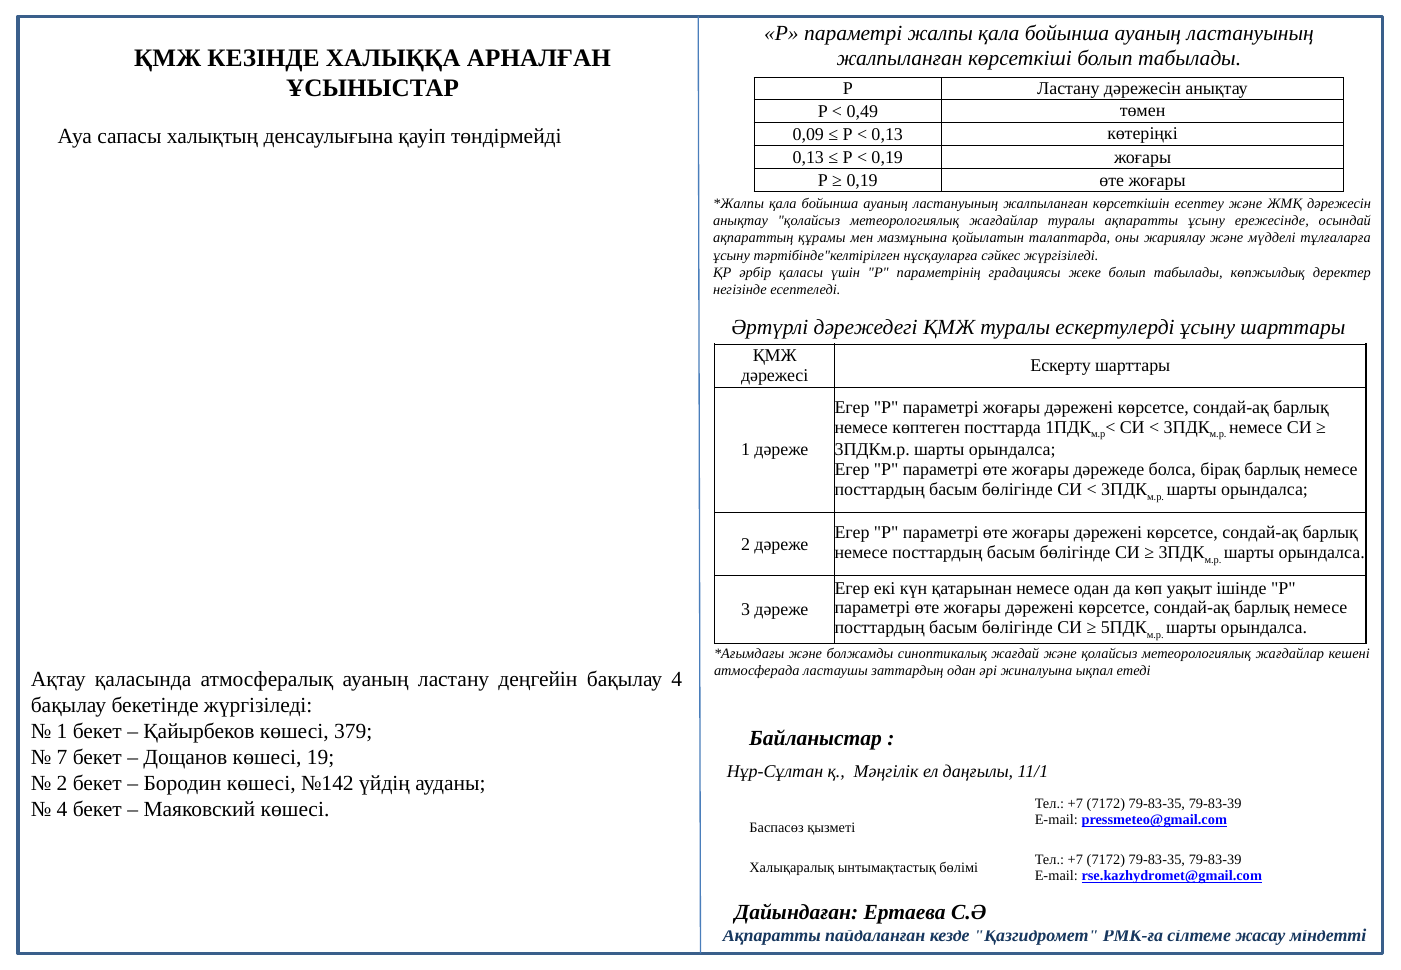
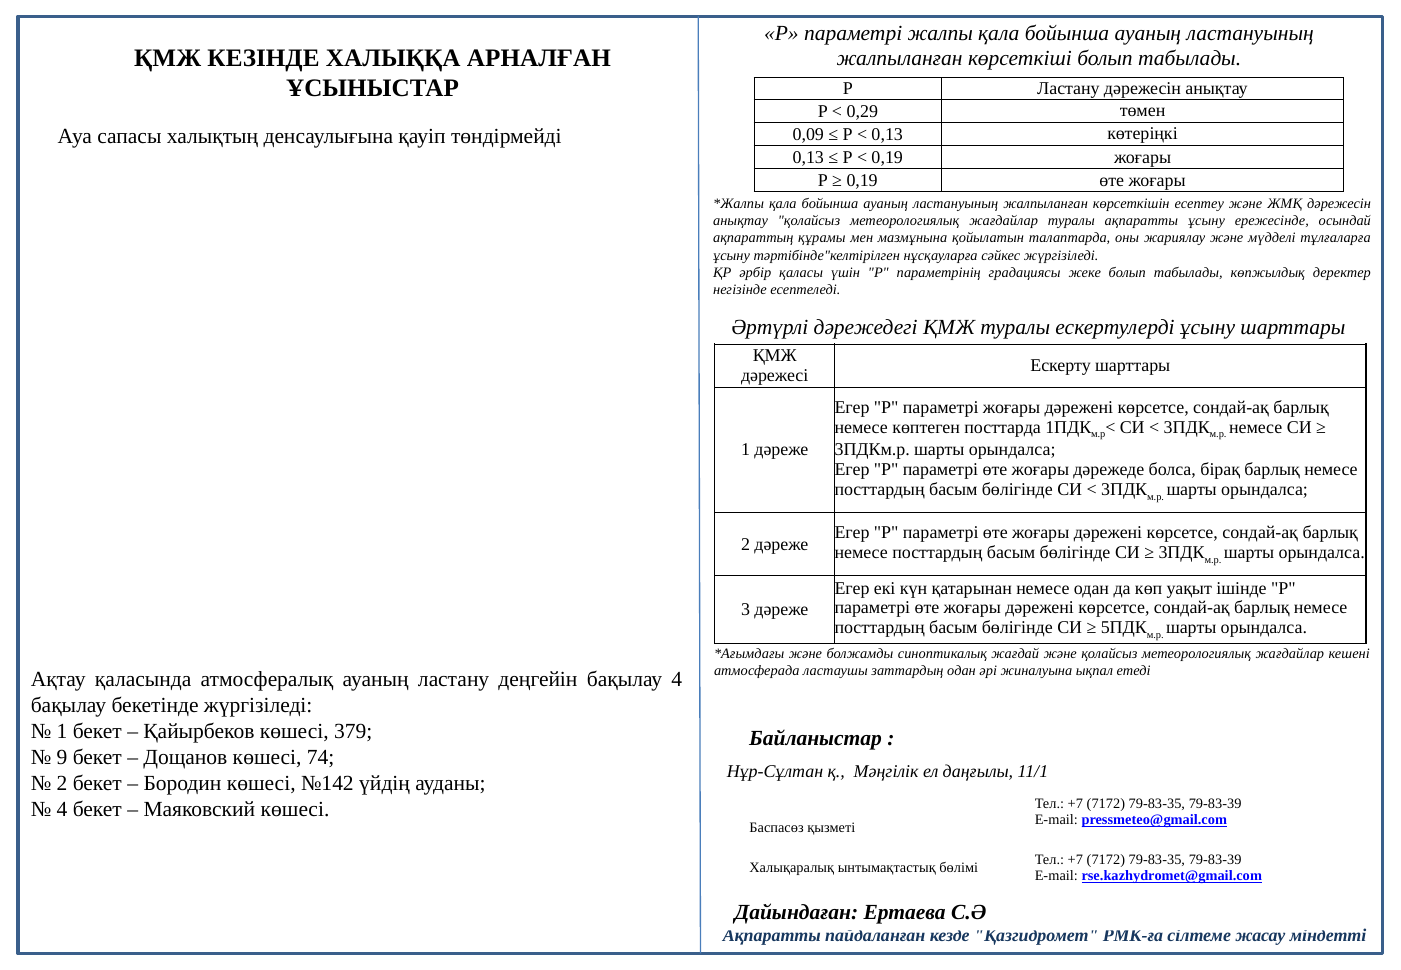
0,49: 0,49 -> 0,29 (862, 112)
7: 7 -> 9 (62, 757)
19: 19 -> 74 (321, 757)
